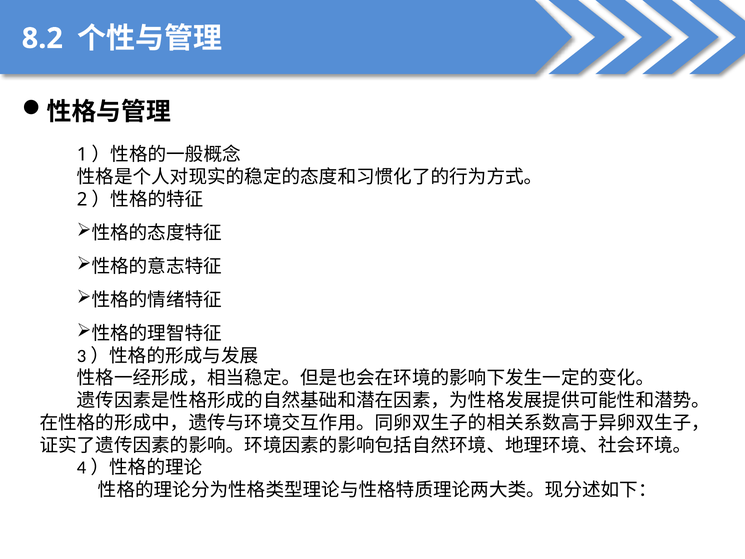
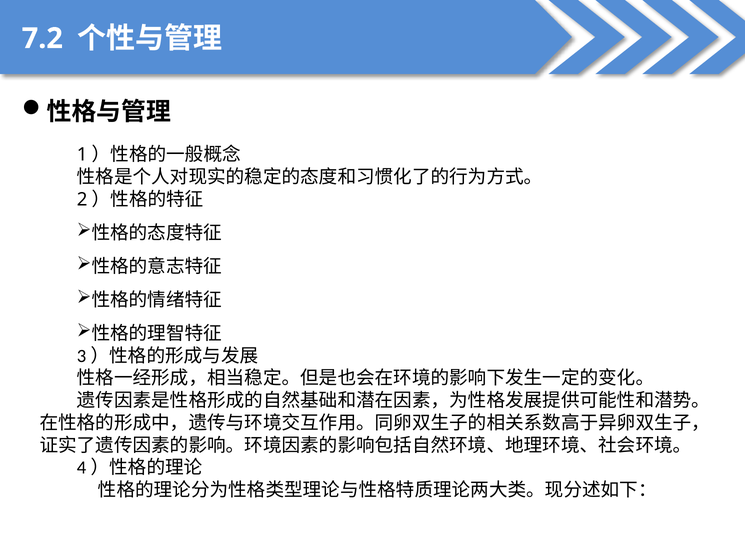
8.2: 8.2 -> 7.2 (42, 38)
